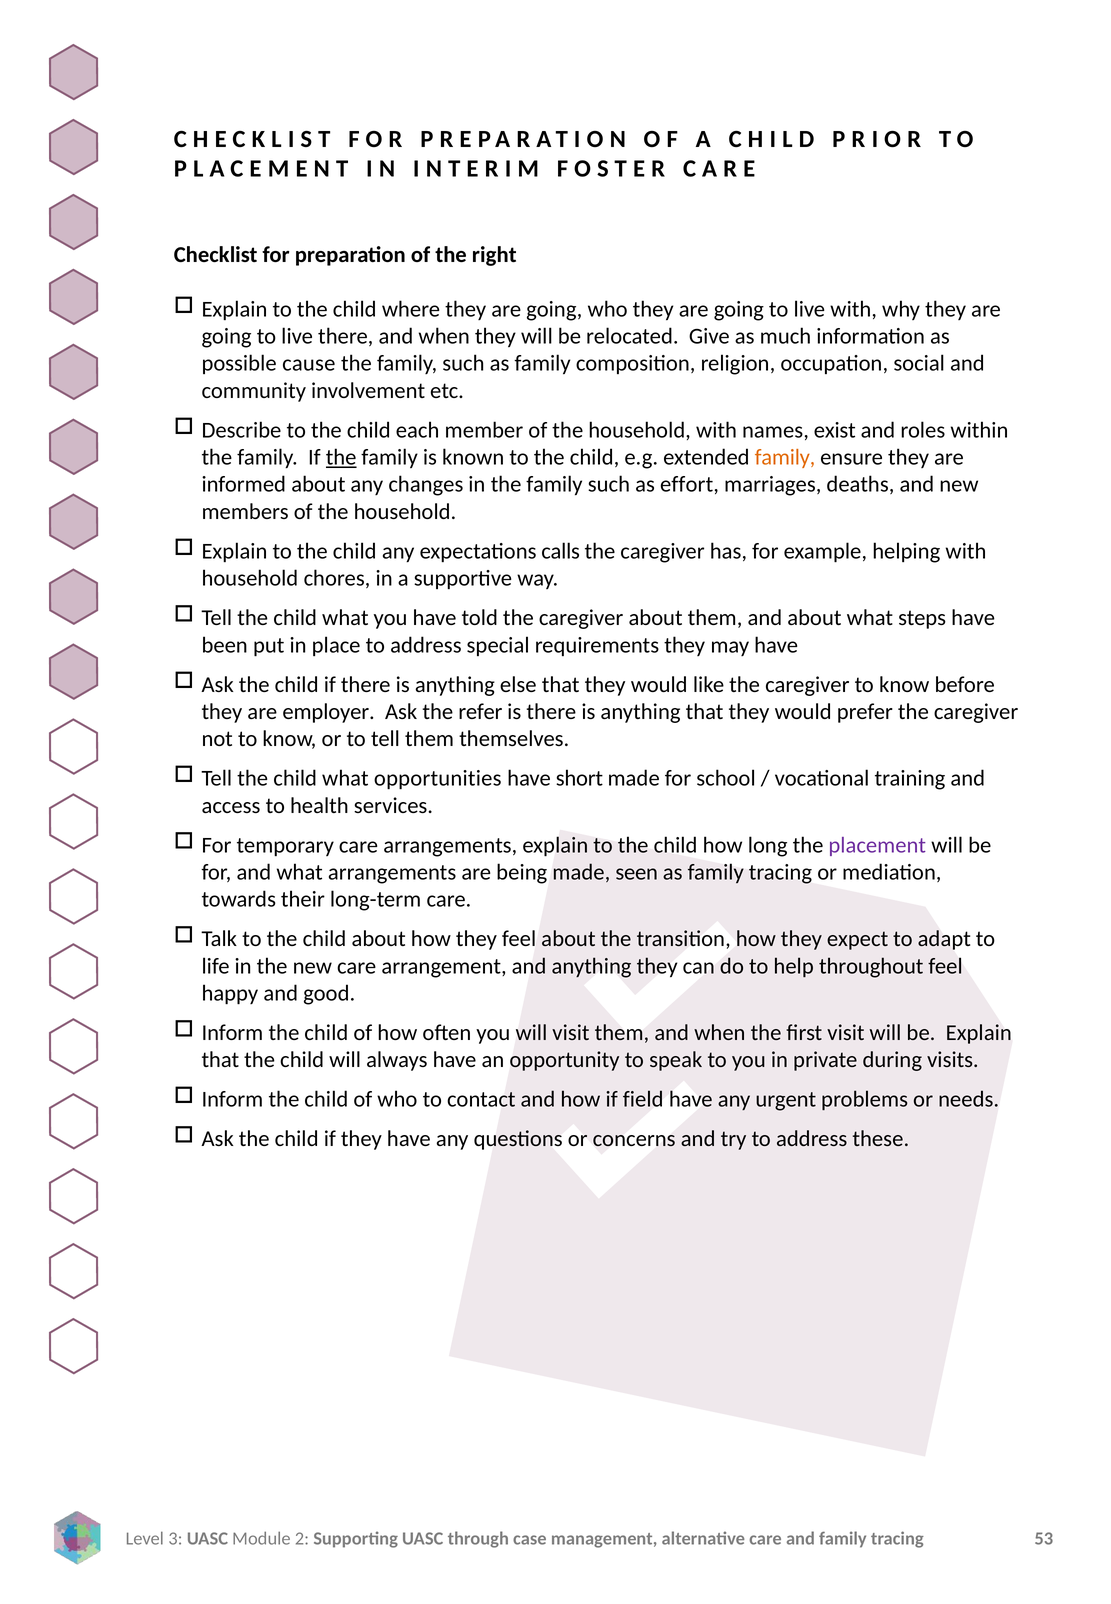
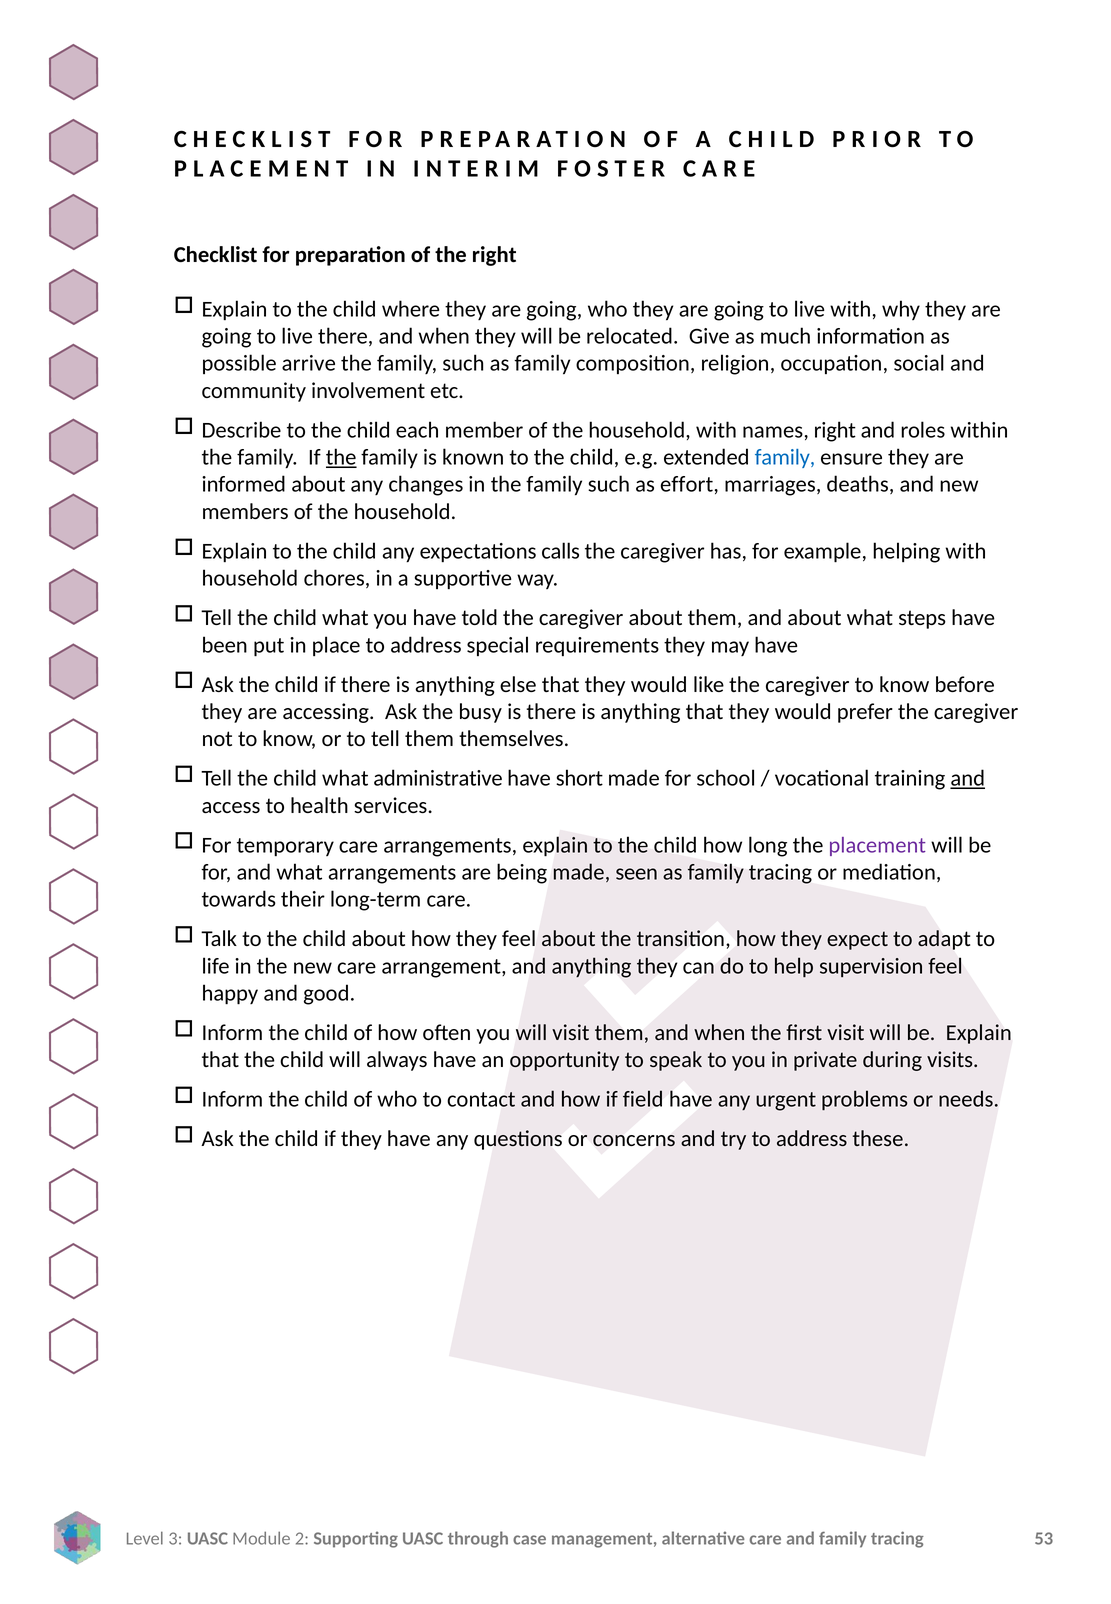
cause: cause -> arrive (309, 364)
names exist: exist -> right (835, 430)
family colour: orange -> blue (785, 458)
employer: employer -> accessing (329, 712)
refer: refer -> busy (480, 712)
opportunities: opportunities -> administrative (438, 779)
and underline: none -> present (968, 779)
throughout: throughout -> supervision (871, 967)
